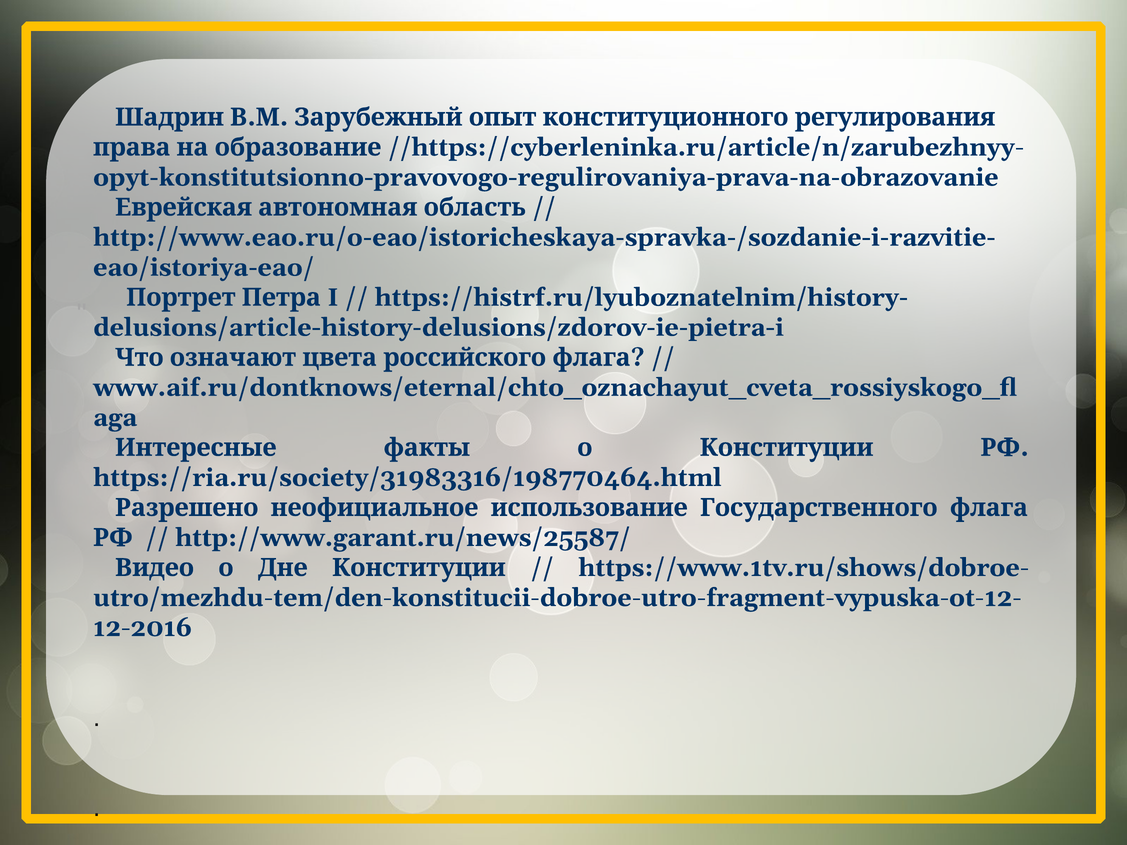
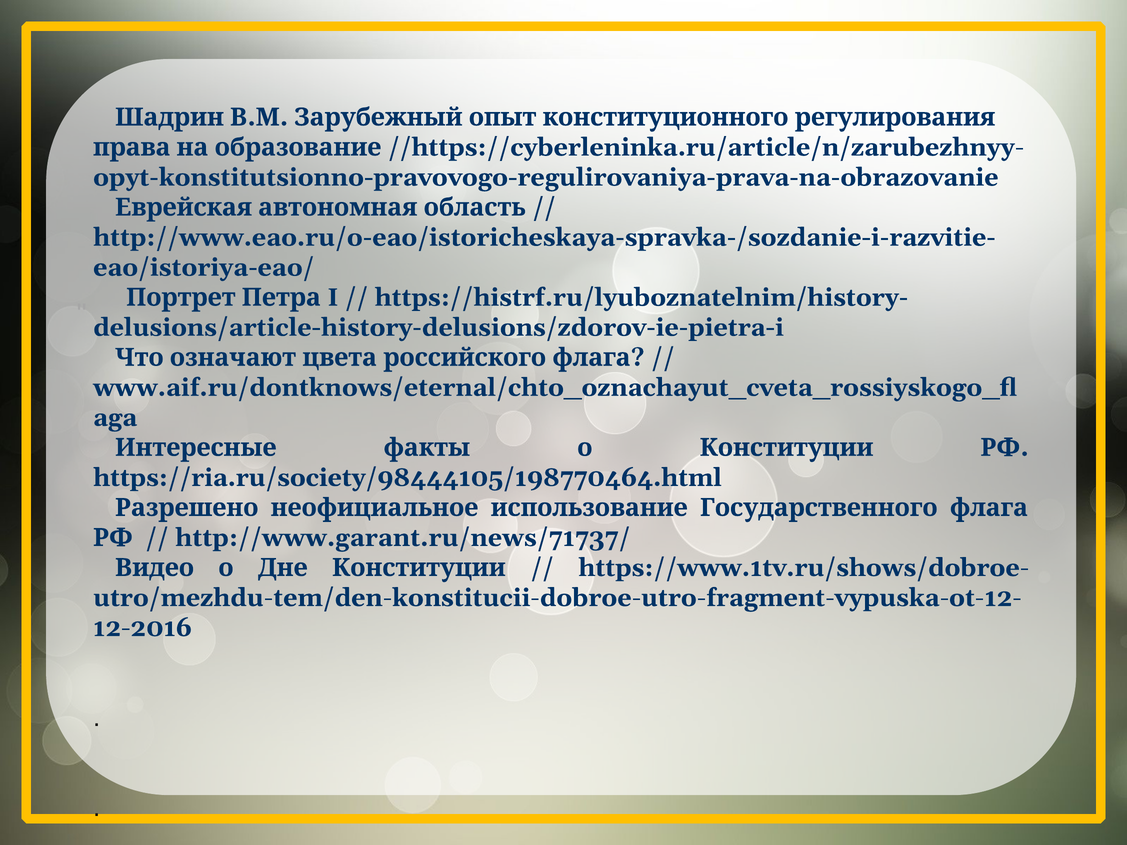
https://ria.ru/society/31983316/198770464.html: https://ria.ru/society/31983316/198770464.html -> https://ria.ru/society/98444105/198770464.html (408, 478)
http://www.garant.ru/news/25587/: http://www.garant.ru/news/25587/ -> http://www.garant.ru/news/71737/ (403, 538)
